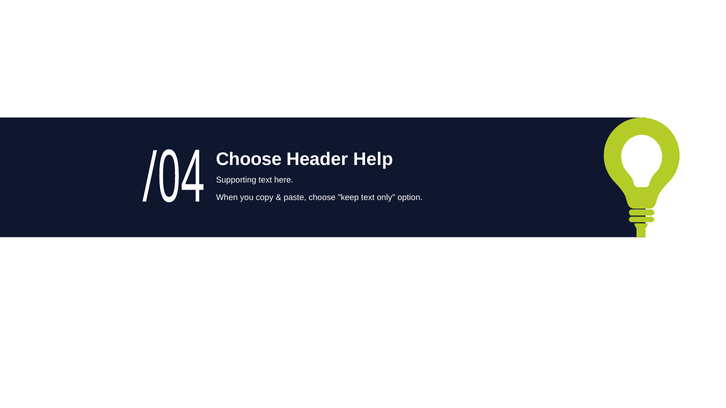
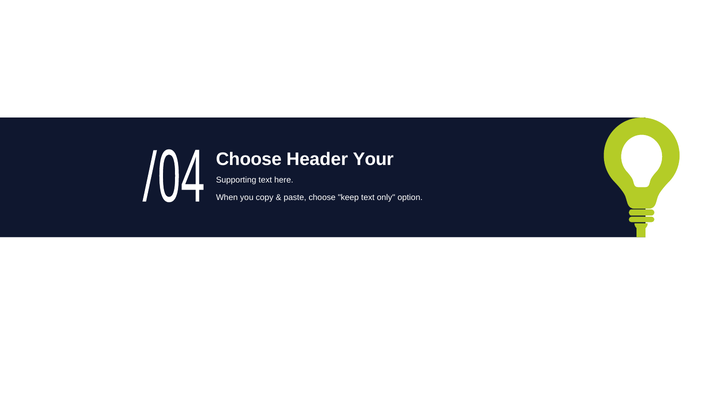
Help: Help -> Your (373, 159)
